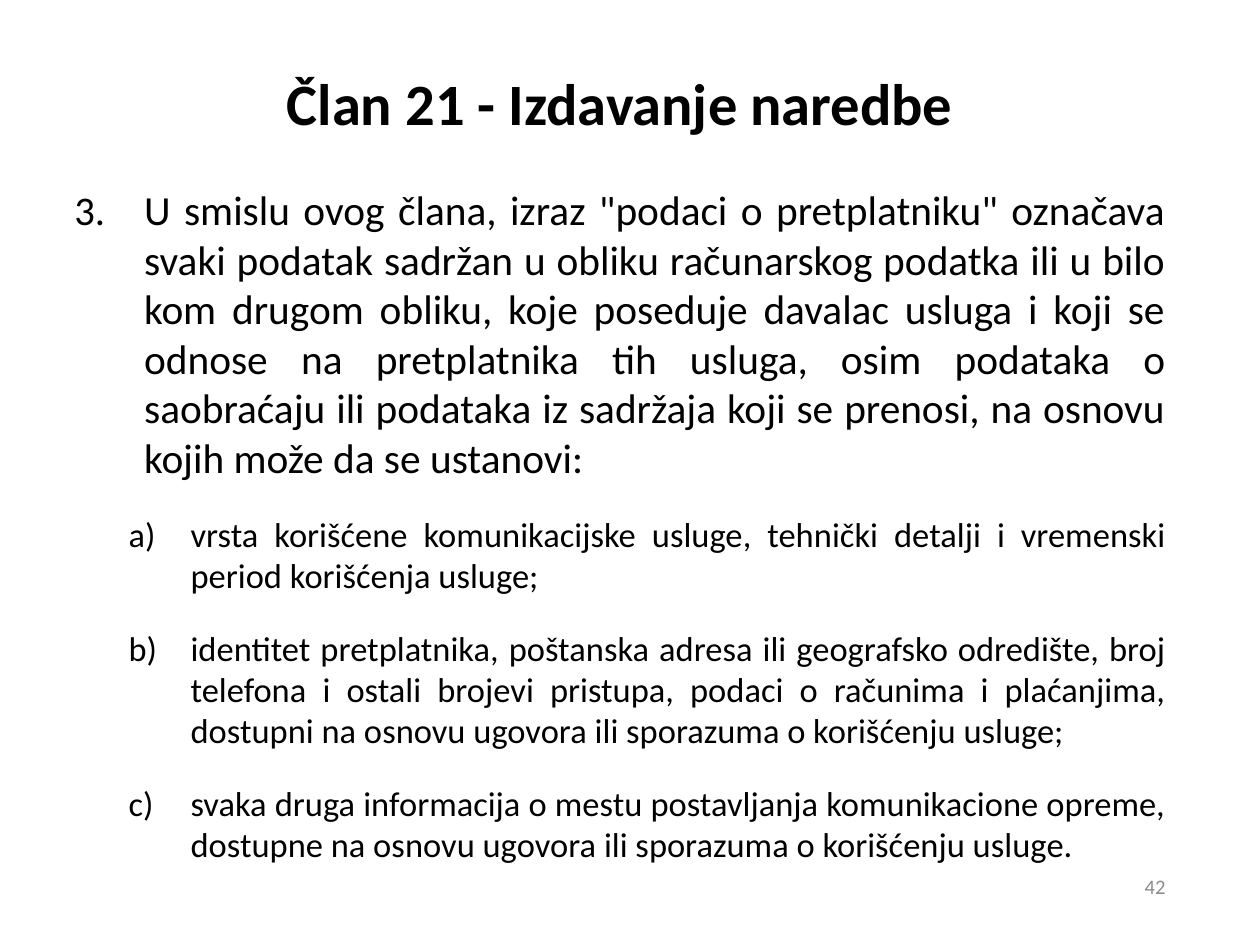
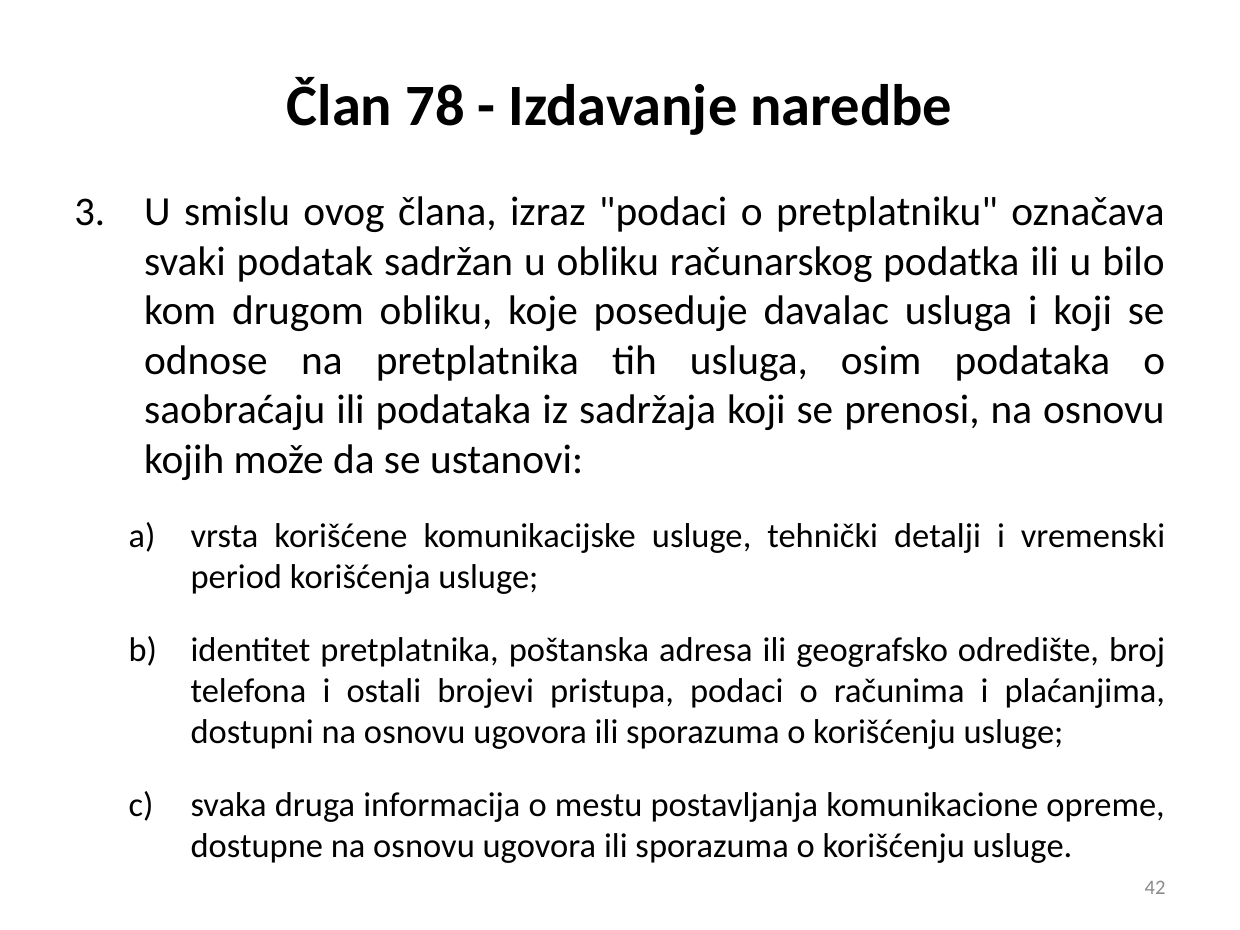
21: 21 -> 78 (435, 106)
